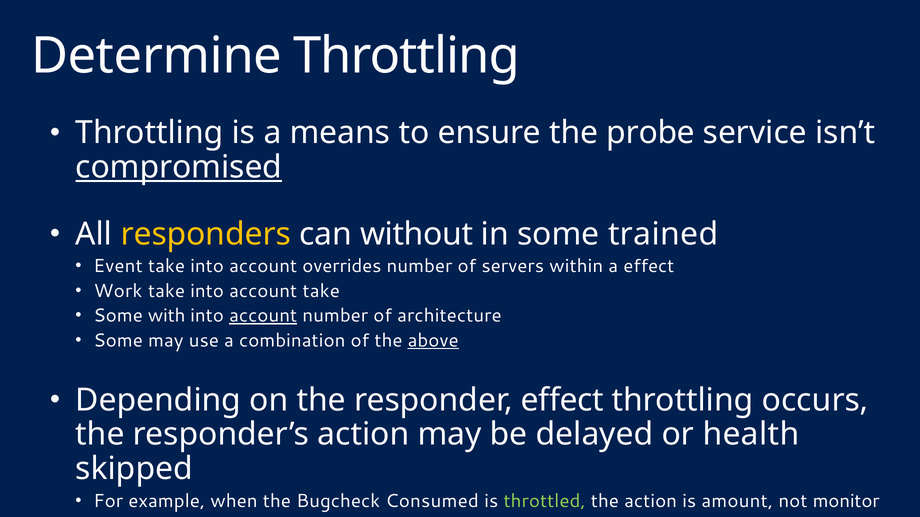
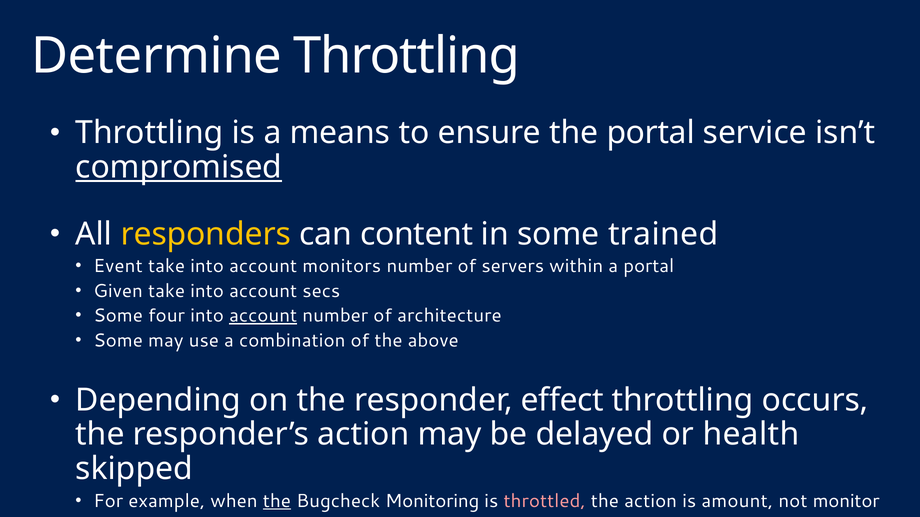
the probe: probe -> portal (651, 133)
without: without -> content (417, 234)
overrides: overrides -> monitors (342, 266)
a effect: effect -> portal (649, 266)
Work: Work -> Given (118, 291)
account take: take -> secs (321, 291)
with: with -> four (166, 316)
above underline: present -> none (433, 341)
the underline: none -> present (277, 501)
Consumed: Consumed -> Monitoring (432, 501)
throttled colour: light green -> pink (545, 501)
